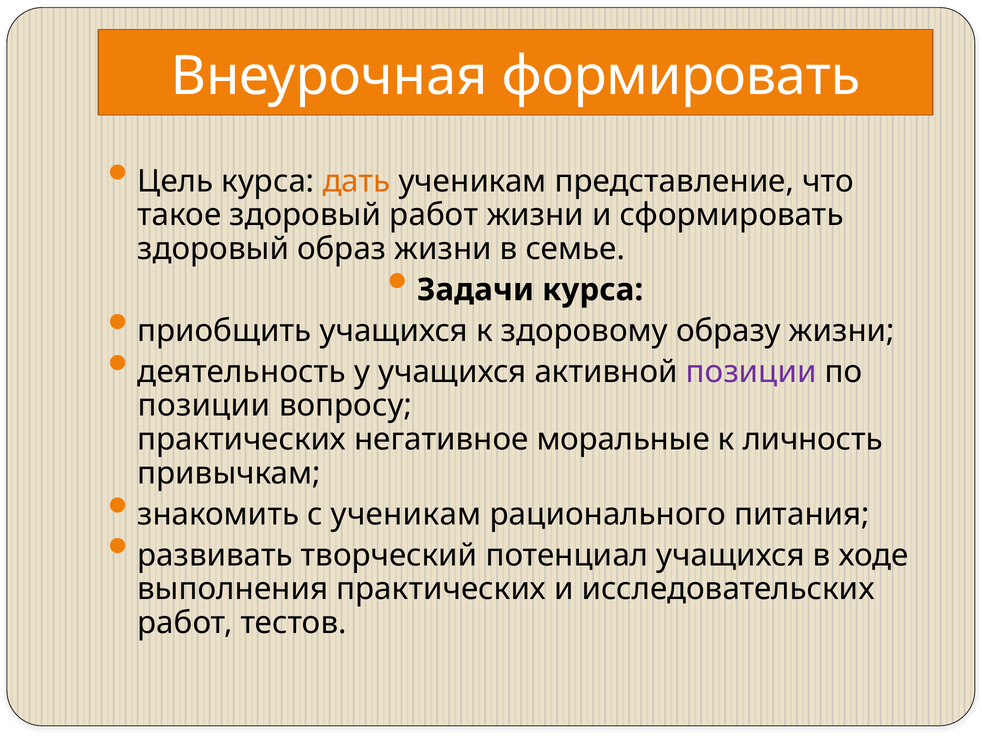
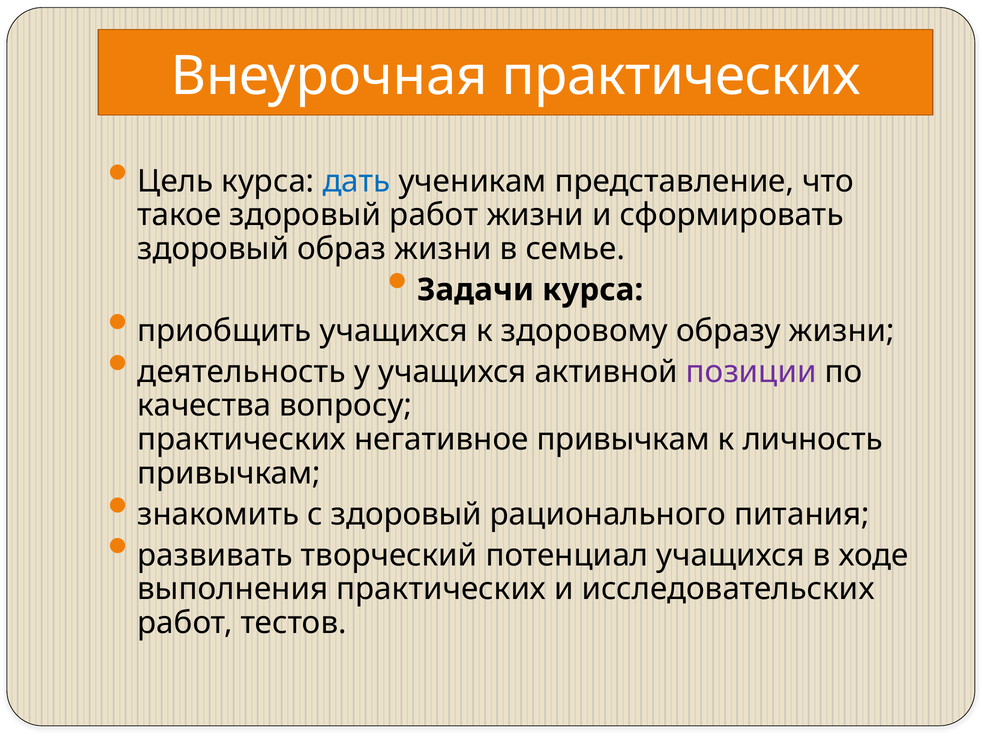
Внеурочная формировать: формировать -> практических (681, 76)
дать colour: orange -> blue (356, 181)
позиции: позиции -> качества (204, 406)
негативное моральные: моральные -> привычкам (623, 440)
с ученикам: ученикам -> здоровый (406, 515)
